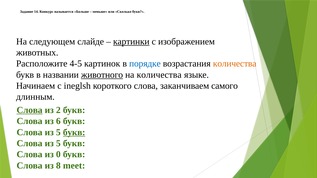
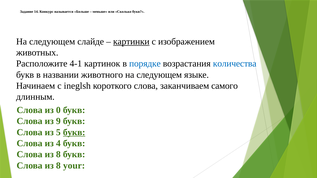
4-5: 4-5 -> 4-1 (76, 64)
количества colour: orange -> blue (235, 64)
животного underline: present -> none (102, 75)
количества: количества -> следующем (159, 75)
Слова underline: present -> none (30, 110)
2: 2 -> 0 (58, 110)
6: 6 -> 9 (58, 121)
5: 5 -> 4 (58, 144)
0: 0 -> 8 (58, 155)
meet: meet -> your (74, 166)
